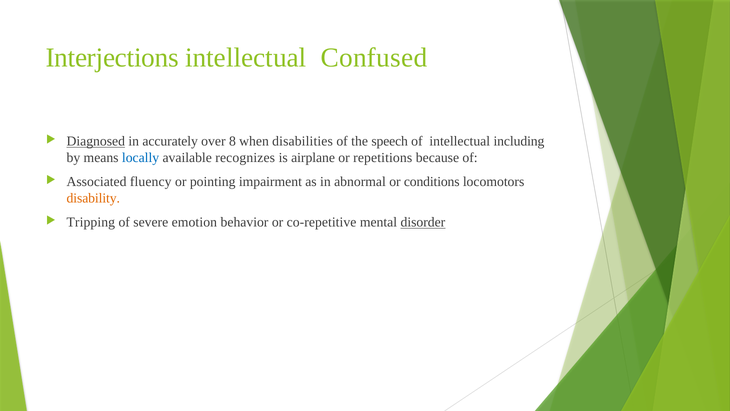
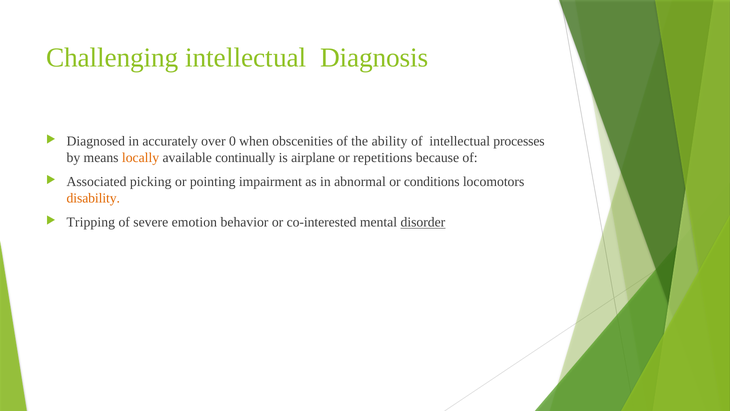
Interjections: Interjections -> Challenging (112, 58)
Confused: Confused -> Diagnosis (374, 58)
Diagnosed underline: present -> none (96, 141)
8: 8 -> 0 (232, 141)
disabilities: disabilities -> obscenities (303, 141)
speech: speech -> ability (390, 141)
including: including -> processes (519, 141)
locally colour: blue -> orange (141, 158)
recognizes: recognizes -> continually (245, 158)
fluency: fluency -> picking (151, 182)
co-repetitive: co-repetitive -> co-interested (322, 222)
